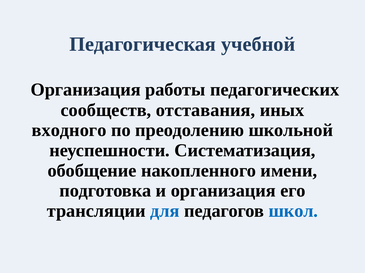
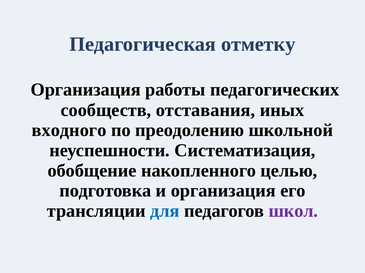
учебной: учебной -> отметку (258, 44)
имени: имени -> целью (289, 171)
школ colour: blue -> purple (293, 211)
